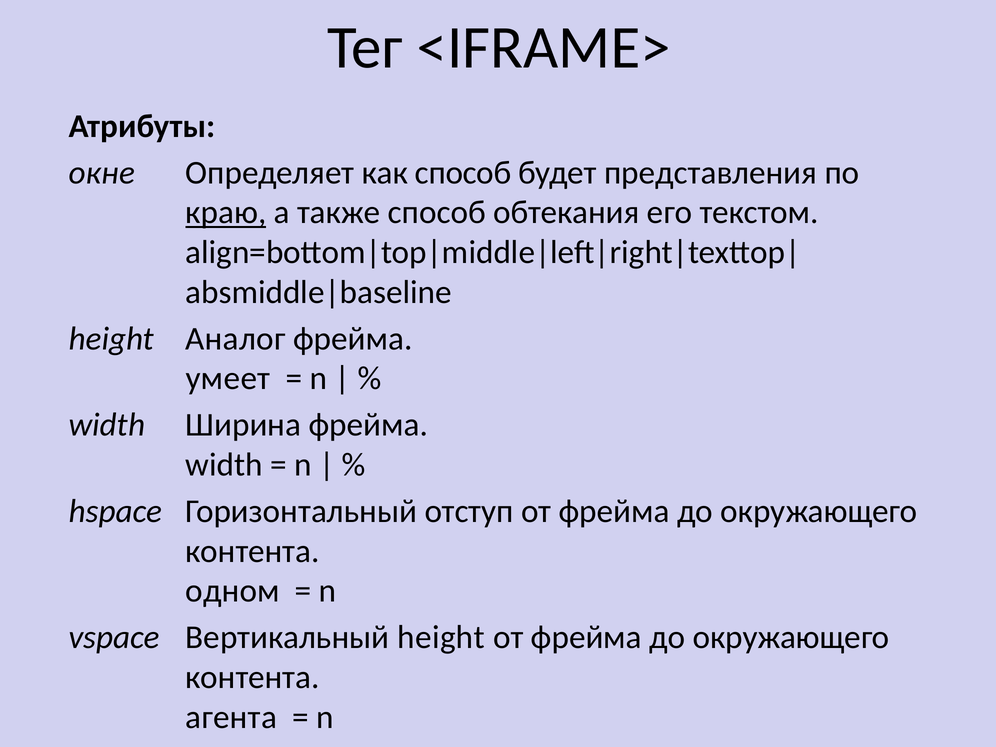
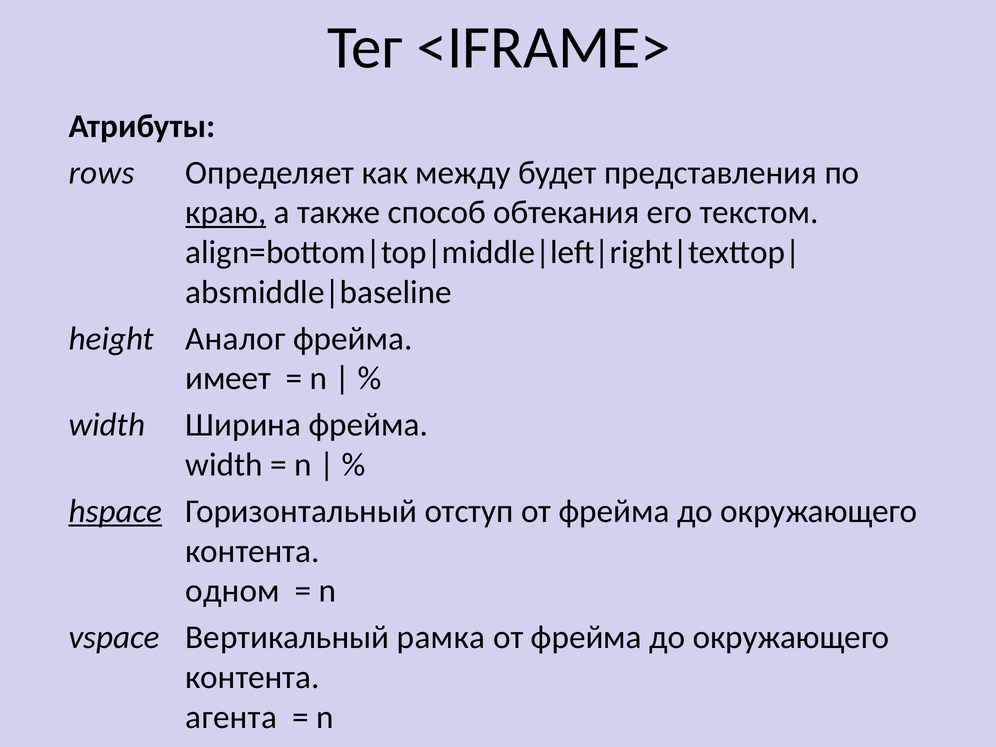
окне: окне -> rows (102, 173)
как способ: способ -> между (463, 173)
умеет: умеет -> имеет (228, 378)
hspace underline: none -> present (115, 511)
Вертикальный height: height -> рамка (441, 637)
